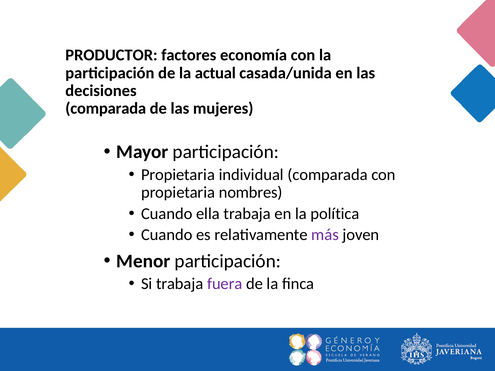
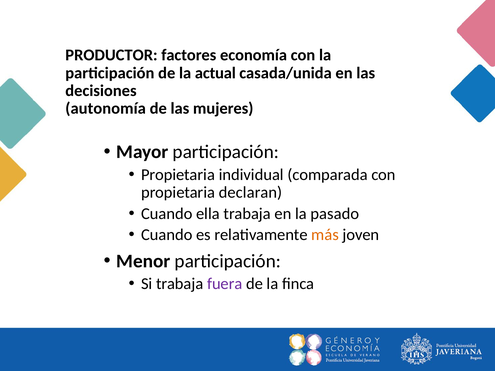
comparada: comparada -> autonomía (106, 109)
nombres: nombres -> declaran (251, 193)
política: política -> pasado (335, 214)
más colour: purple -> orange (325, 235)
